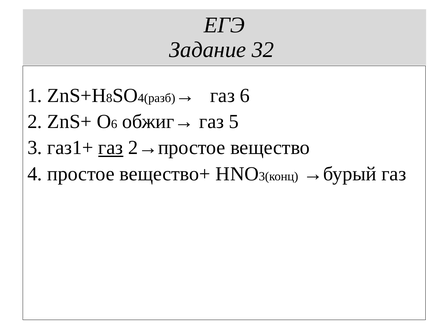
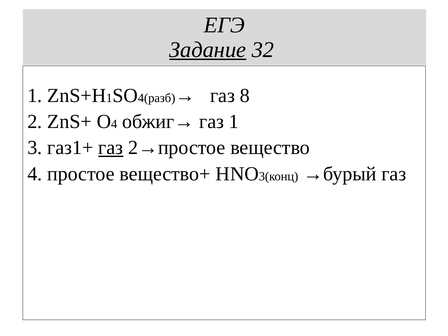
Задание underline: none -> present (208, 50)
8: 8 -> 1 (109, 98)
газ 6: 6 -> 8 (245, 96)
6: 6 -> 4 (114, 124)
газ 5: 5 -> 1 (234, 122)
